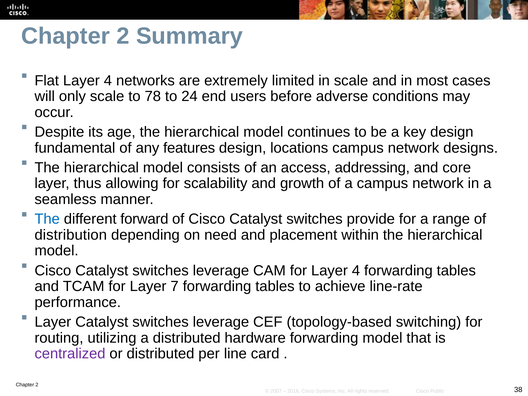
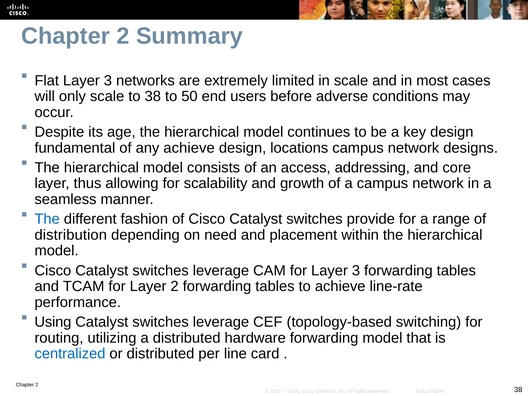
Flat Layer 4: 4 -> 3 (108, 81)
to 78: 78 -> 38 (153, 96)
24: 24 -> 50 (189, 96)
any features: features -> achieve (189, 148)
forward: forward -> fashion (144, 219)
for Layer 4: 4 -> 3 (356, 271)
Layer 7: 7 -> 2 (175, 286)
Layer: Layer -> Using (53, 322)
centralized colour: purple -> blue (70, 354)
